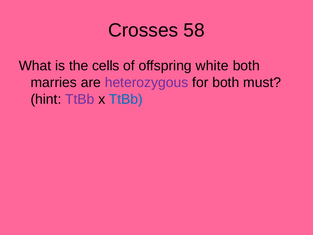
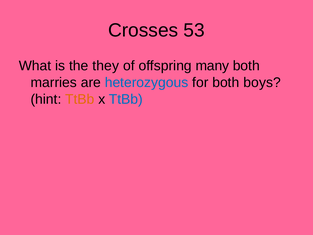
58: 58 -> 53 (194, 30)
cells: cells -> they (106, 66)
white: white -> many (212, 66)
heterozygous colour: purple -> blue (147, 82)
must: must -> boys (262, 82)
TtBb colour: purple -> orange (80, 99)
